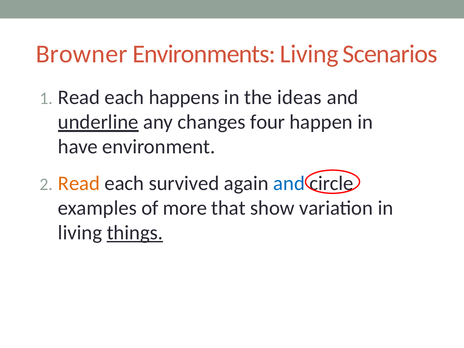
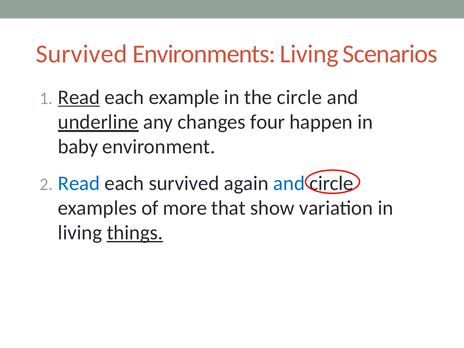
Browner: Browner -> Survived (82, 54)
Read underline: none -> present (79, 97)
happens: happens -> example (184, 97)
the ideas: ideas -> circle (299, 97)
have: have -> baby (78, 147)
Read colour: orange -> blue (79, 183)
